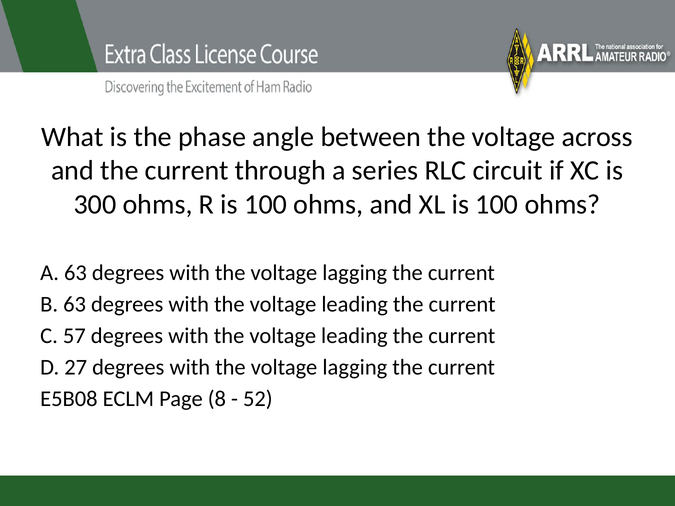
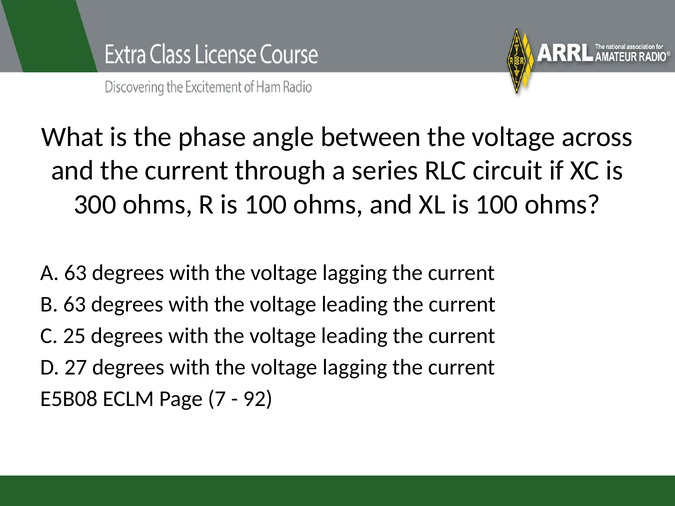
57: 57 -> 25 (74, 336)
8: 8 -> 7 (217, 399)
52: 52 -> 92 (258, 399)
